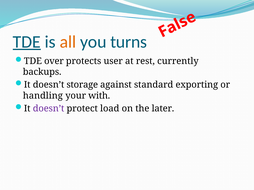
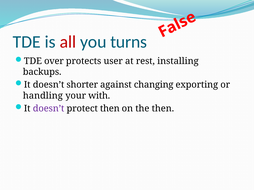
TDE underline: present -> none (27, 42)
all colour: orange -> red (68, 42)
currently: currently -> installing (178, 61)
storage: storage -> shorter (82, 85)
standard: standard -> changing (154, 85)
protect load: load -> then (110, 109)
the later: later -> then (163, 109)
